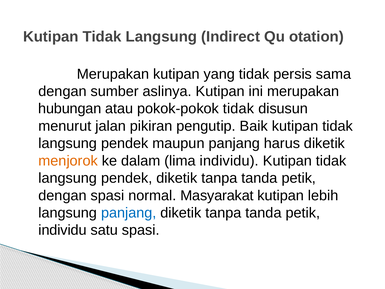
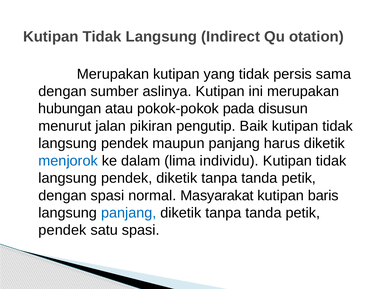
pokok-pokok tidak: tidak -> pada (239, 109)
menjorok colour: orange -> blue (68, 161)
lebih: lebih -> baris (323, 195)
individu: individu -> pendek (62, 230)
